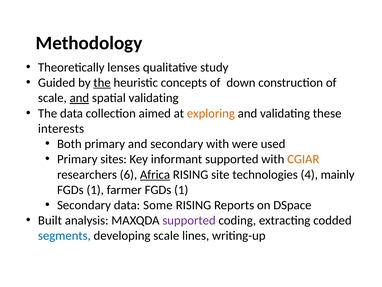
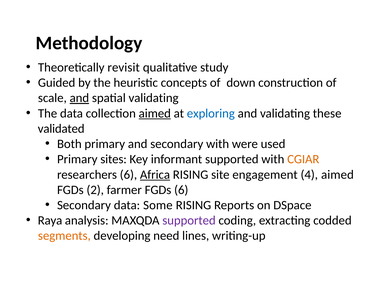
lenses: lenses -> revisit (124, 67)
the underline: present -> none (102, 83)
aimed underline: none -> present (155, 113)
exploring colour: orange -> blue (211, 113)
interests: interests -> validated (61, 128)
technologies: technologies -> engagement (265, 174)
4 mainly: mainly -> aimed (337, 174)
1: 1 -> 2 (95, 190)
farmer FGDs 1: 1 -> 6 (181, 190)
Built: Built -> Raya (50, 220)
segments colour: blue -> orange (64, 235)
developing scale: scale -> need (166, 235)
